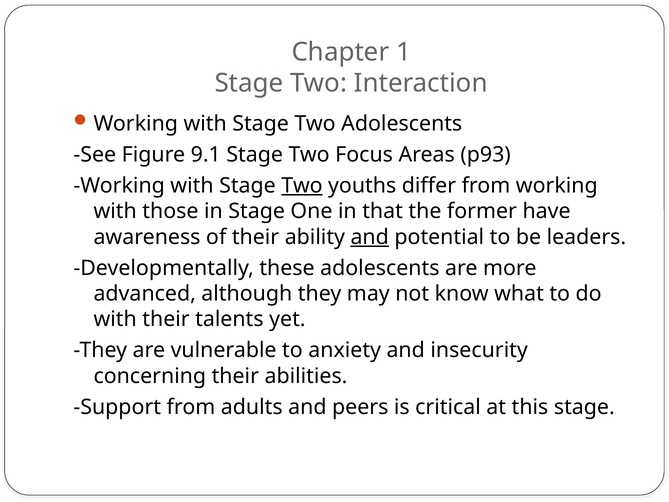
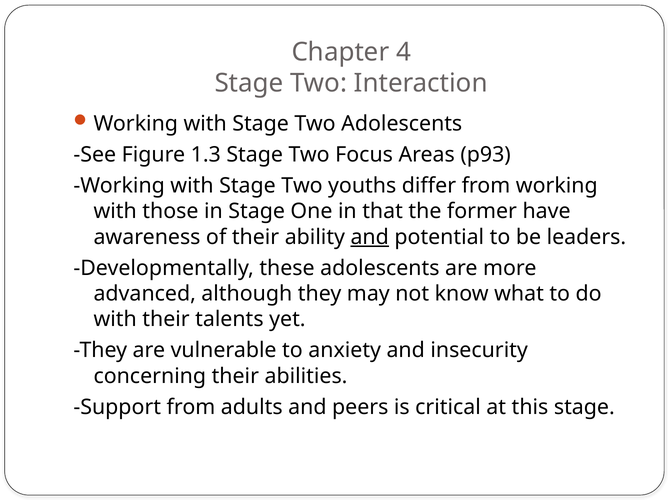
1: 1 -> 4 (403, 52)
9.1: 9.1 -> 1.3 (206, 155)
Two underline: present -> none (302, 186)
